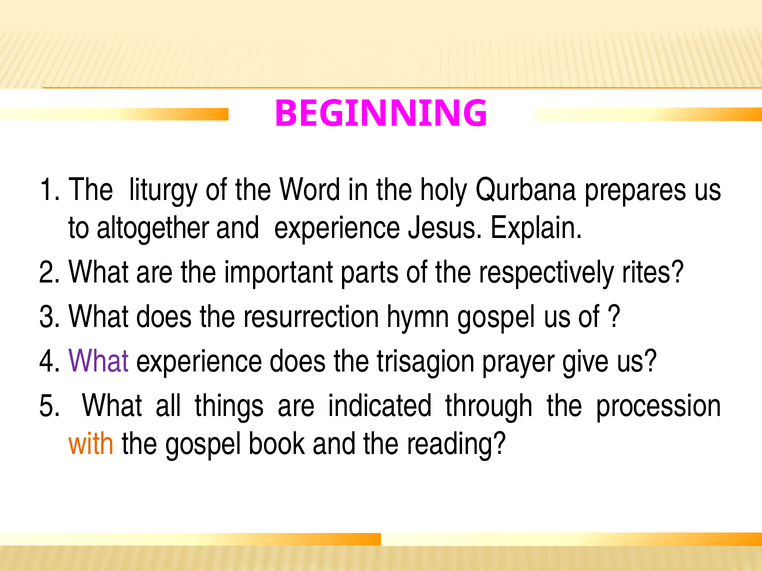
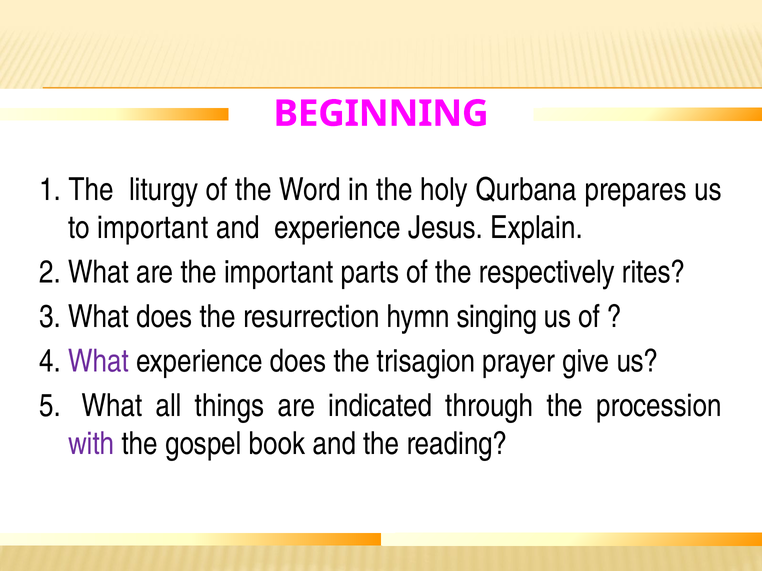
to altogether: altogether -> important (153, 228)
hymn gospel: gospel -> singing (497, 317)
with colour: orange -> purple (91, 444)
